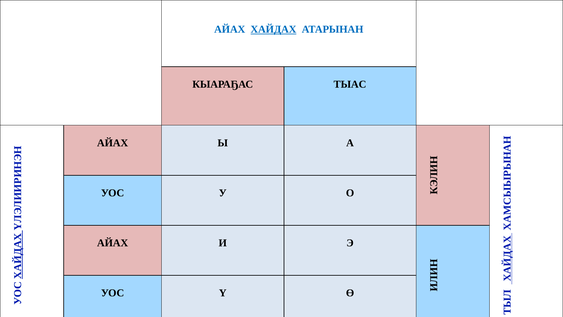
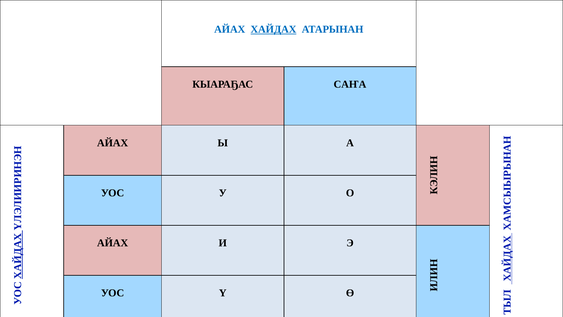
ТЫАС: ТЫАС -> САҤА (350, 84)
